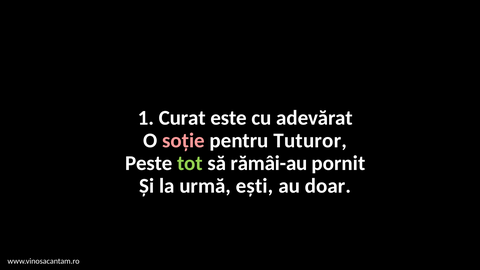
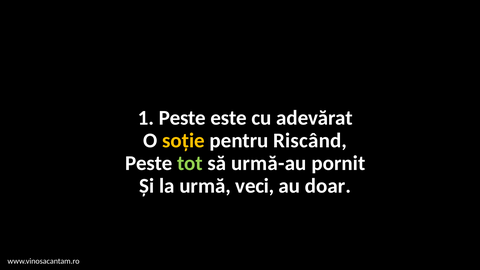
1 Curat: Curat -> Peste (182, 118)
soție colour: pink -> yellow (183, 140)
Tuturor: Tuturor -> Riscând (310, 140)
rămâi-au: rămâi-au -> urmă-au (269, 163)
ești: ești -> veci (255, 186)
